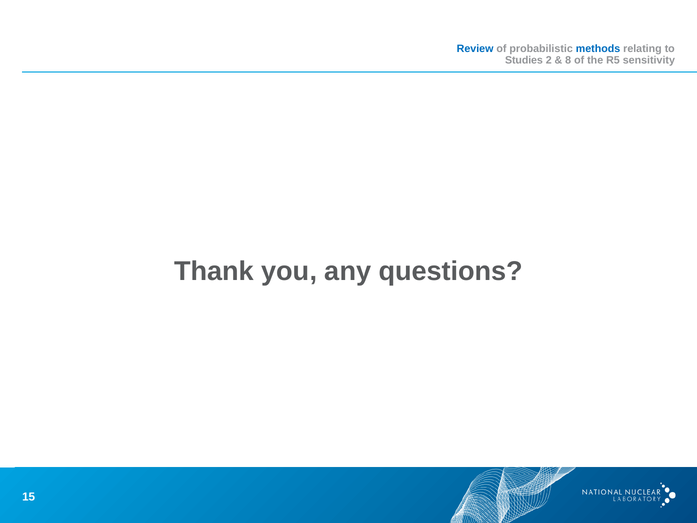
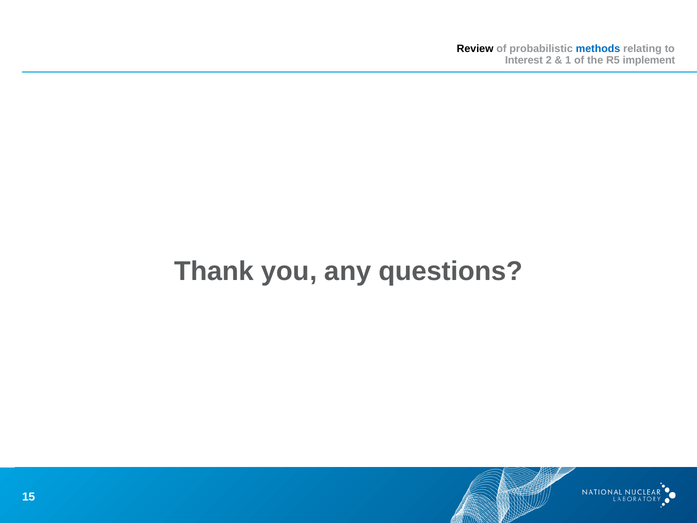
Review colour: blue -> black (475, 49)
Studies: Studies -> Interest (524, 60)
8: 8 -> 1 (568, 60)
sensitivity: sensitivity -> implement (649, 60)
